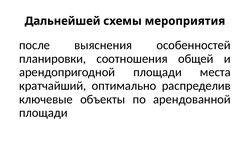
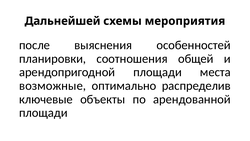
кратчайший: кратчайший -> возможные (53, 86)
